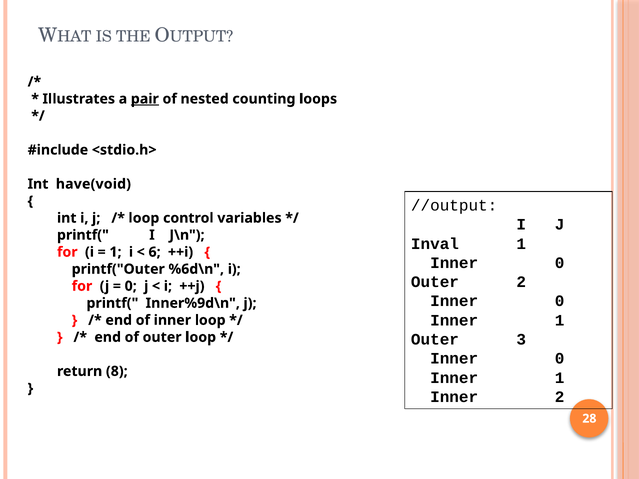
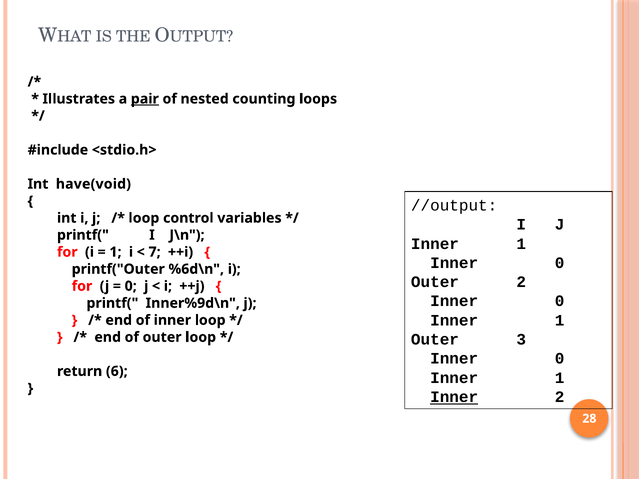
Inval: Inval -> Inner (435, 244)
6: 6 -> 7 (155, 252)
8: 8 -> 6 (117, 371)
Inner underline: none -> present (454, 397)
